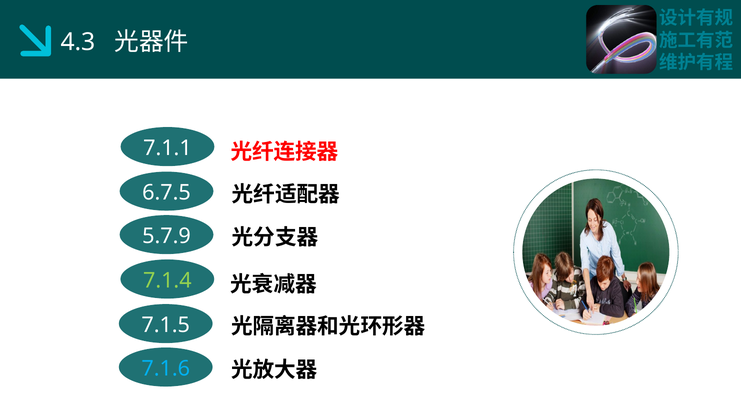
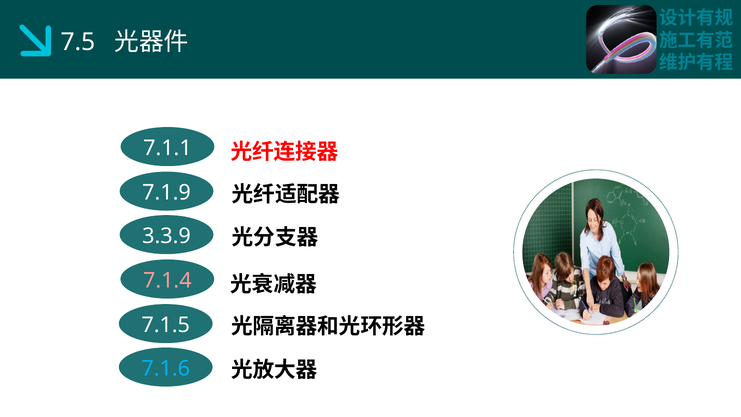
4.3: 4.3 -> 7.5 (78, 42)
6.7.5: 6.7.5 -> 7.1.9 (167, 193)
5.7.9: 5.7.9 -> 3.3.9 (167, 236)
7.1.4 colour: light green -> pink (167, 280)
